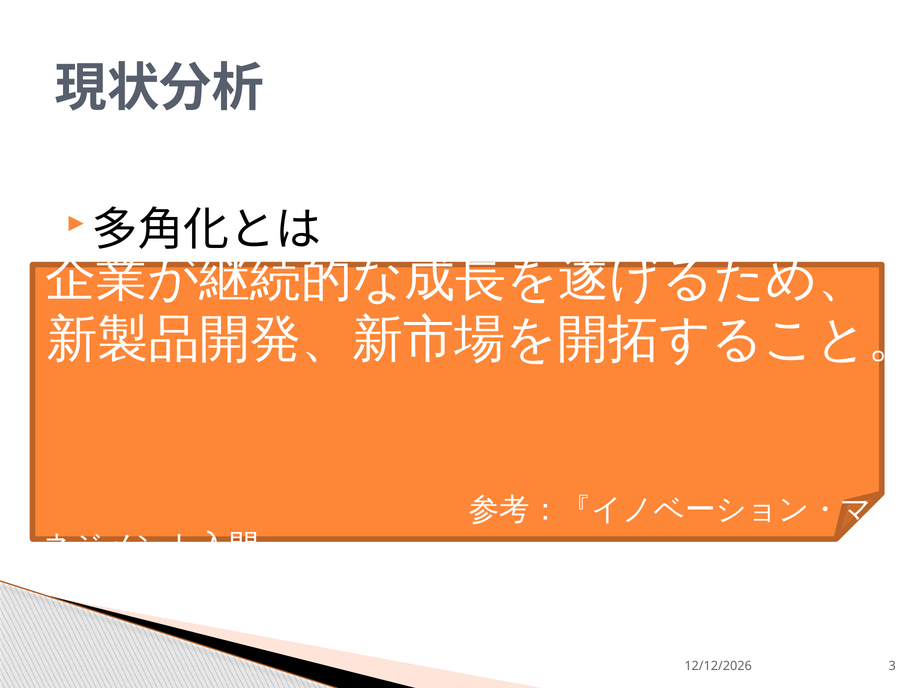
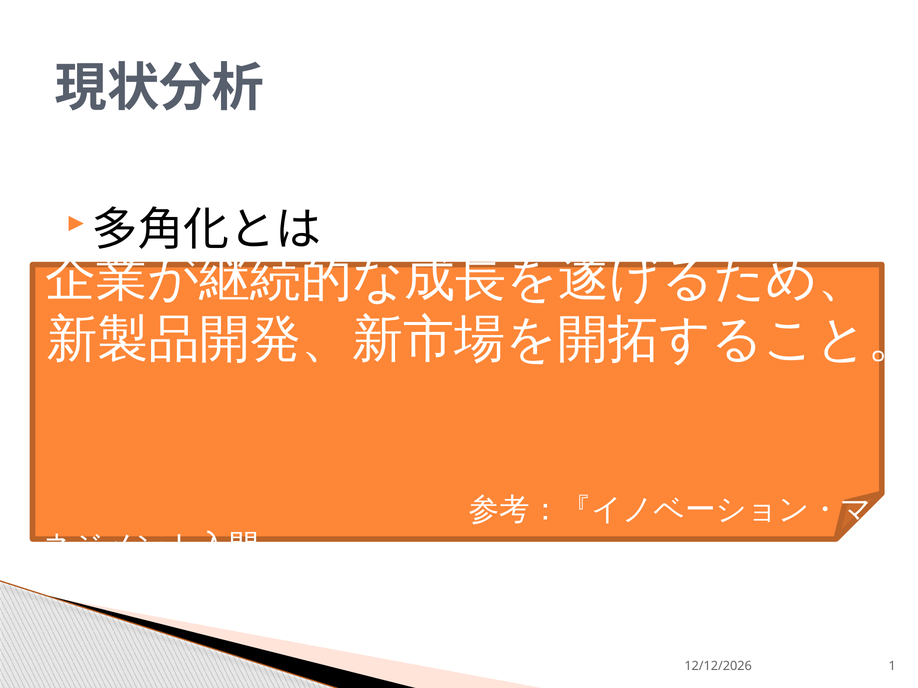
3: 3 -> 1 (892, 667)
